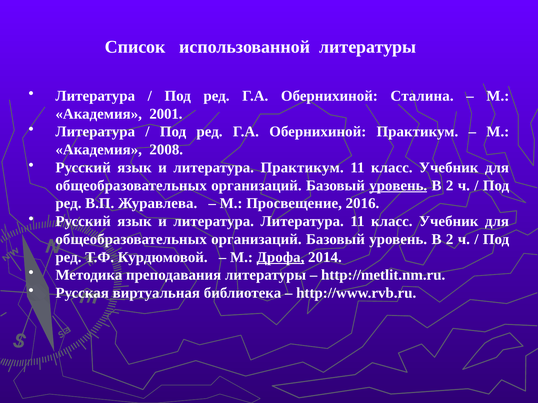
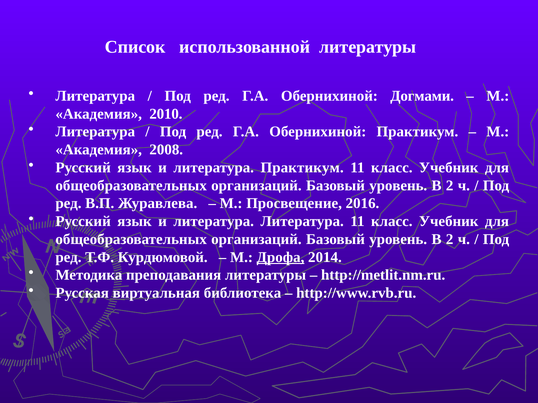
Сталина: Сталина -> Догмами (422, 96)
2001: 2001 -> 2010 (166, 114)
уровень underline: present -> none (398, 186)
